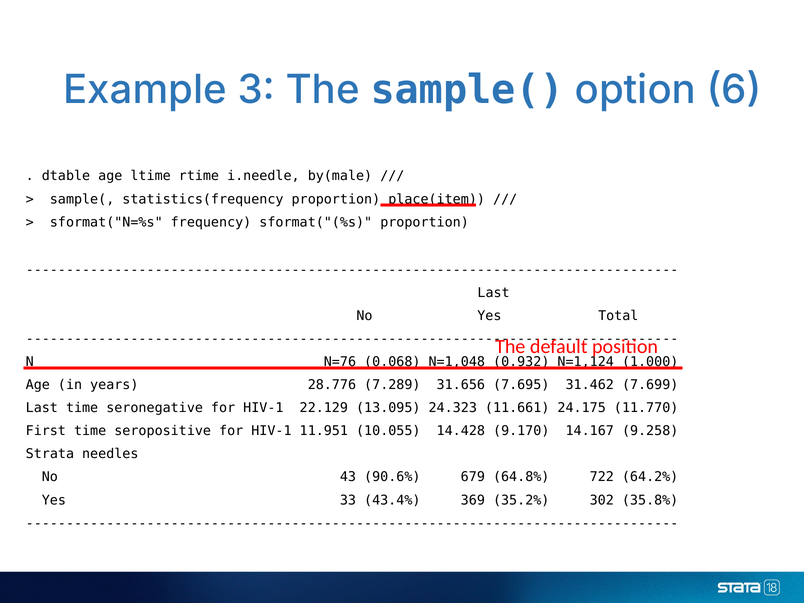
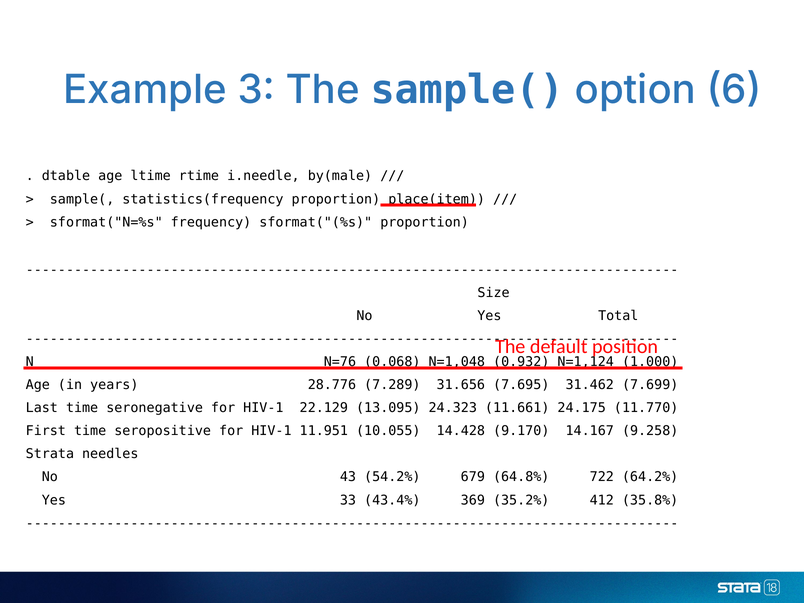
Last: Last -> Size (494, 293)
90.6%: 90.6% -> 54.2% (392, 477)
302: 302 -> 412 (602, 500)
